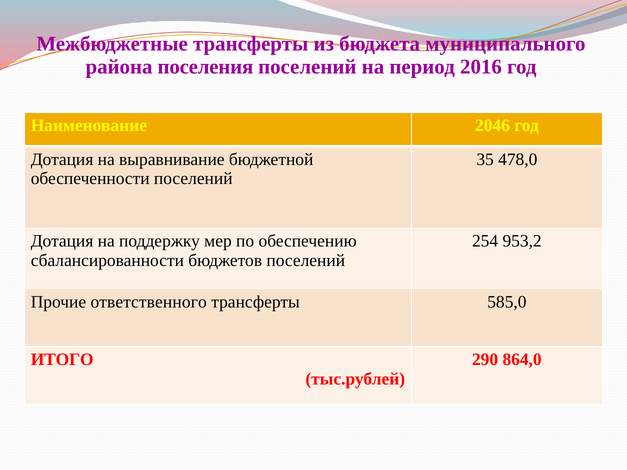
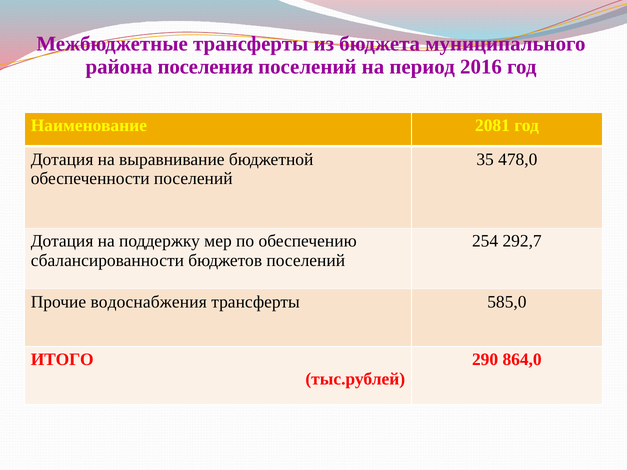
2046: 2046 -> 2081 (492, 126)
953,2: 953,2 -> 292,7 (522, 241)
ответственного: ответственного -> водоснабжения (149, 302)
